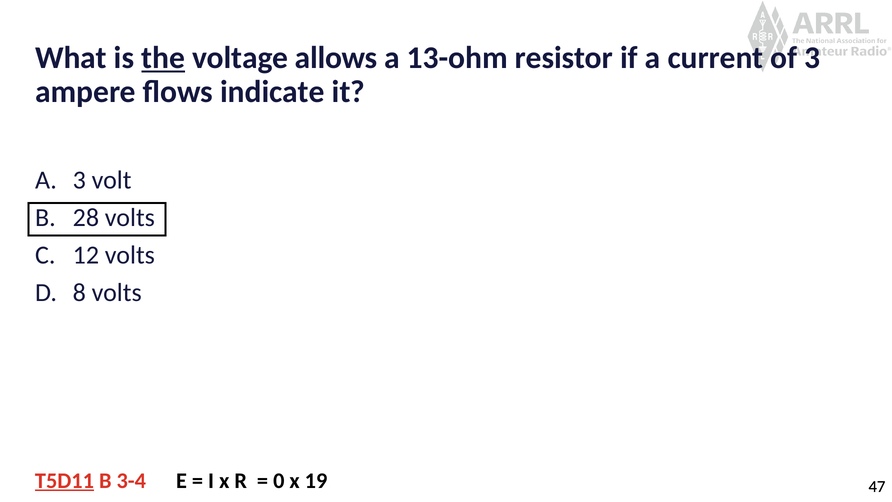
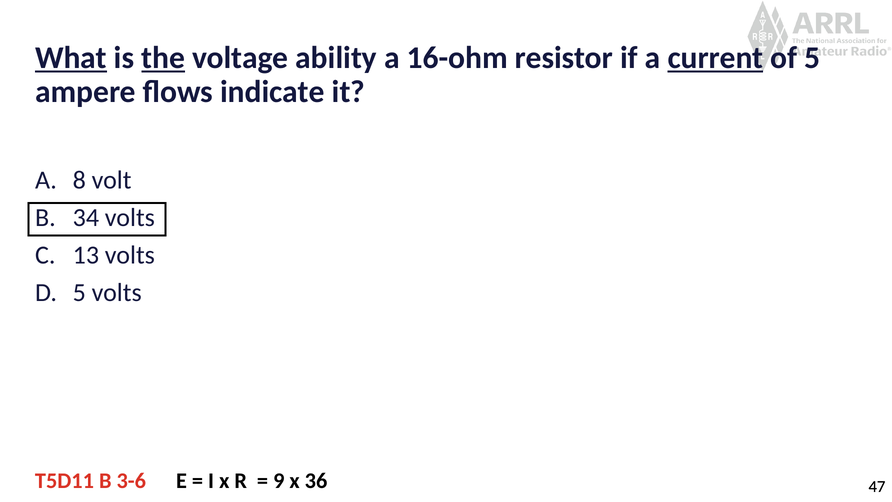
What underline: none -> present (71, 58)
allows: allows -> ability (336, 58)
13-ohm: 13-ohm -> 16-ohm (457, 58)
current underline: none -> present (715, 58)
of 3: 3 -> 5 (812, 58)
A 3: 3 -> 8 (79, 180)
28: 28 -> 34 (86, 218)
12: 12 -> 13 (86, 255)
8: 8 -> 5 (79, 292)
T5D11 underline: present -> none (64, 480)
3-4: 3-4 -> 3-6 (131, 480)
0: 0 -> 9 (279, 480)
19: 19 -> 36 (316, 480)
